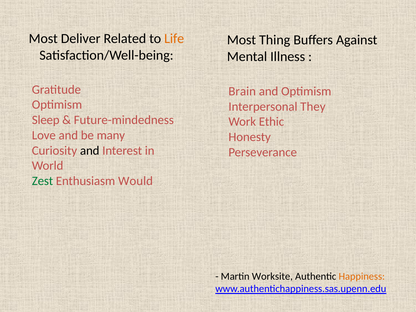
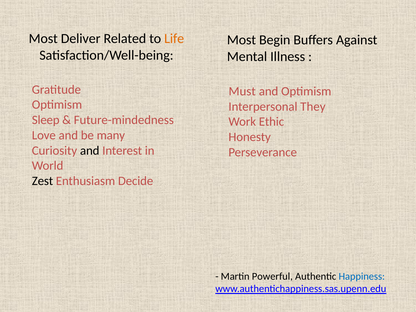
Thing: Thing -> Begin (275, 40)
Brain: Brain -> Must (242, 91)
Zest colour: green -> black (43, 181)
Would: Would -> Decide (136, 181)
Worksite: Worksite -> Powerful (272, 276)
Happiness colour: orange -> blue (362, 276)
